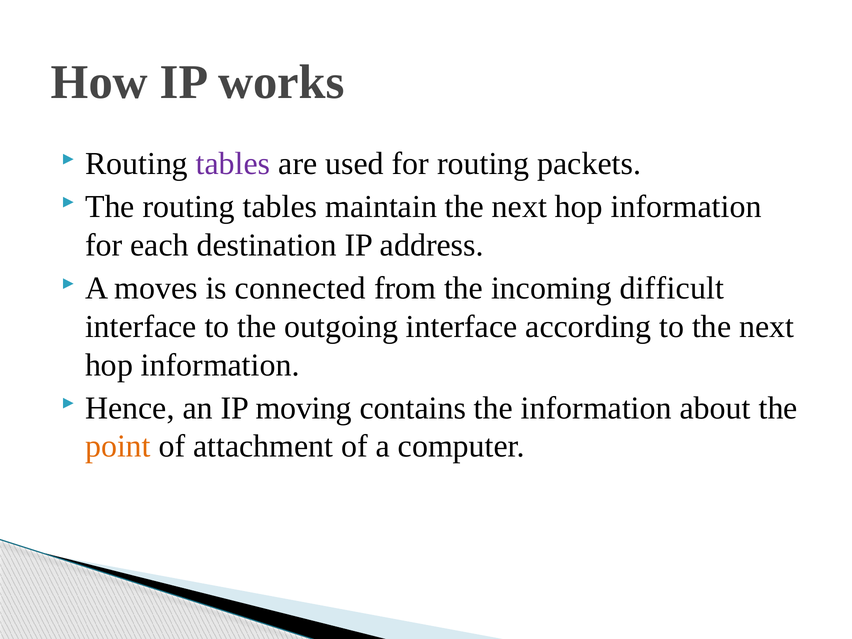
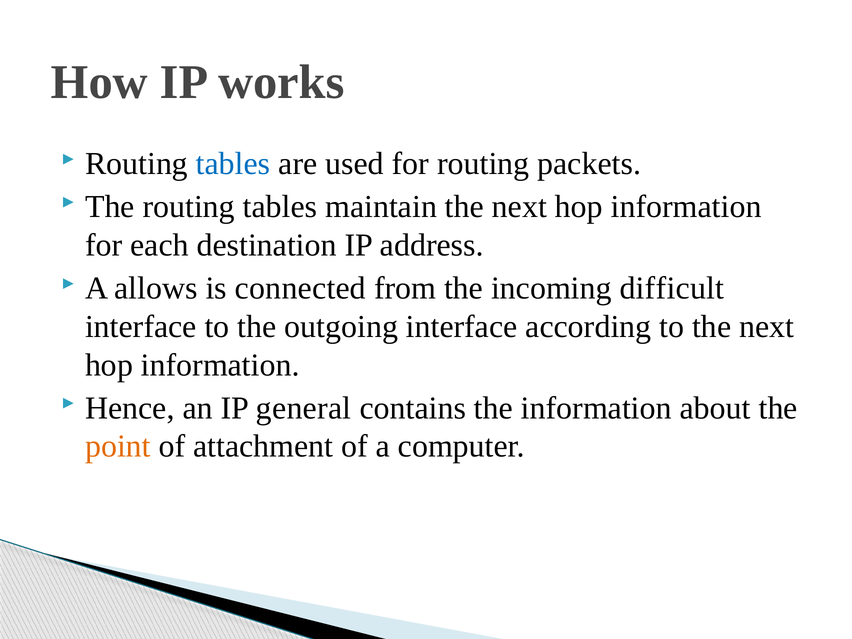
tables colour: purple -> blue (233, 164)
moves: moves -> allows (156, 288)
moving: moving -> general (304, 408)
